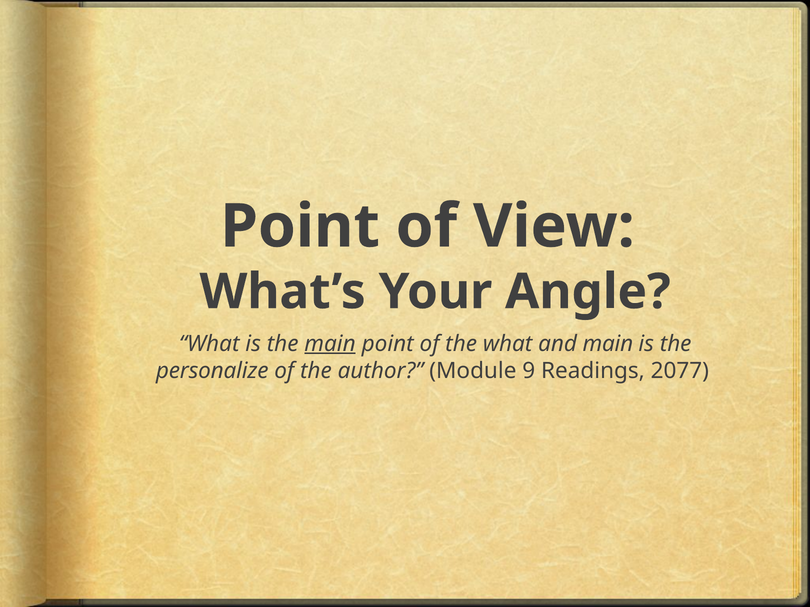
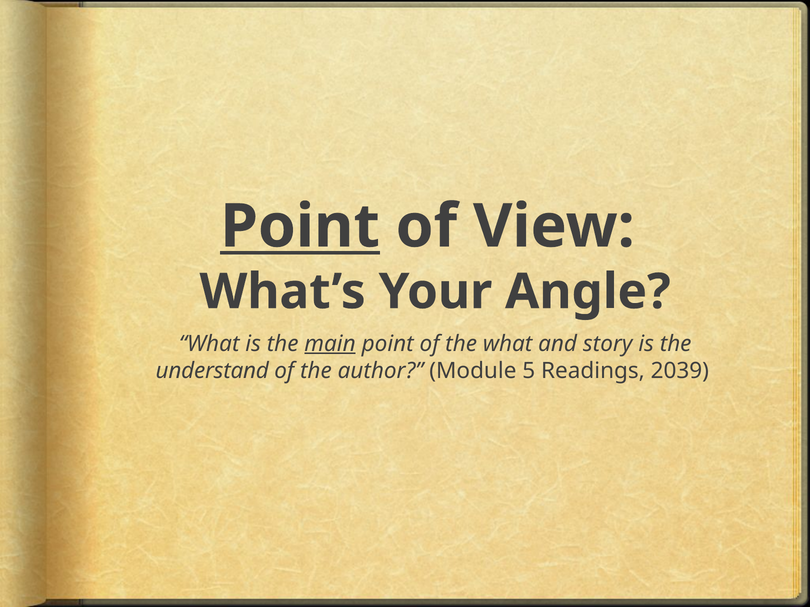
Point underline: none -> present (300, 227)
and main: main -> story (608, 344)
personalize: personalize -> understand (212, 371)
9: 9 -> 5 (529, 371)
2077: 2077 -> 2039 (680, 371)
